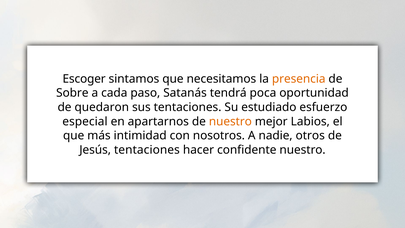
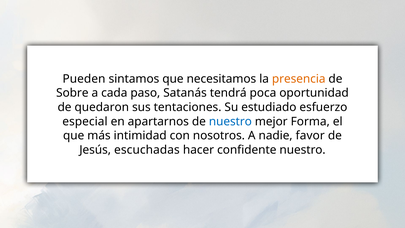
Escoger: Escoger -> Pueden (84, 79)
nuestro colour: orange -> blue (230, 121)
Labios: Labios -> Forma (310, 121)
otros: otros -> favor (310, 136)
Jesús tentaciones: tentaciones -> escuchadas (147, 150)
